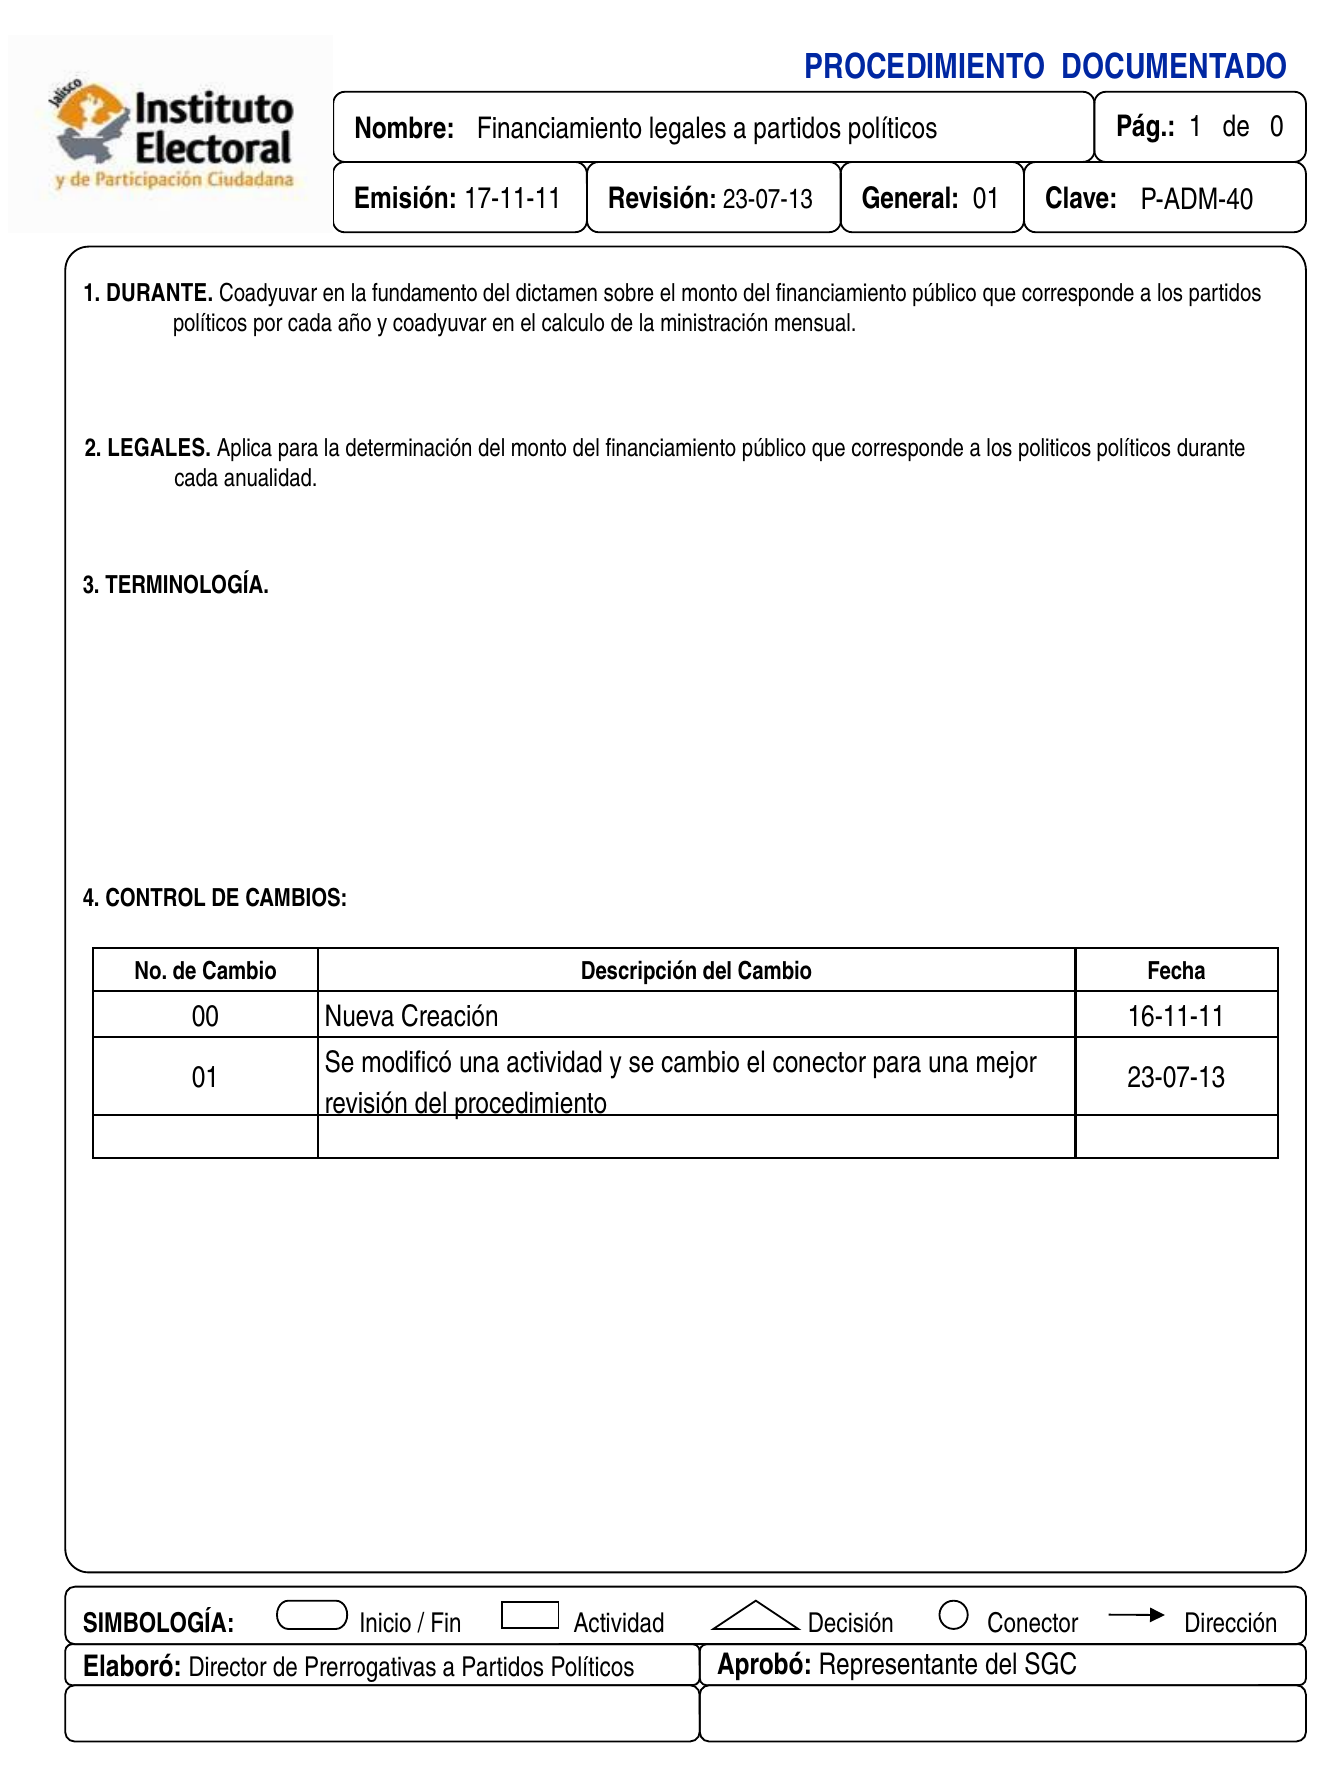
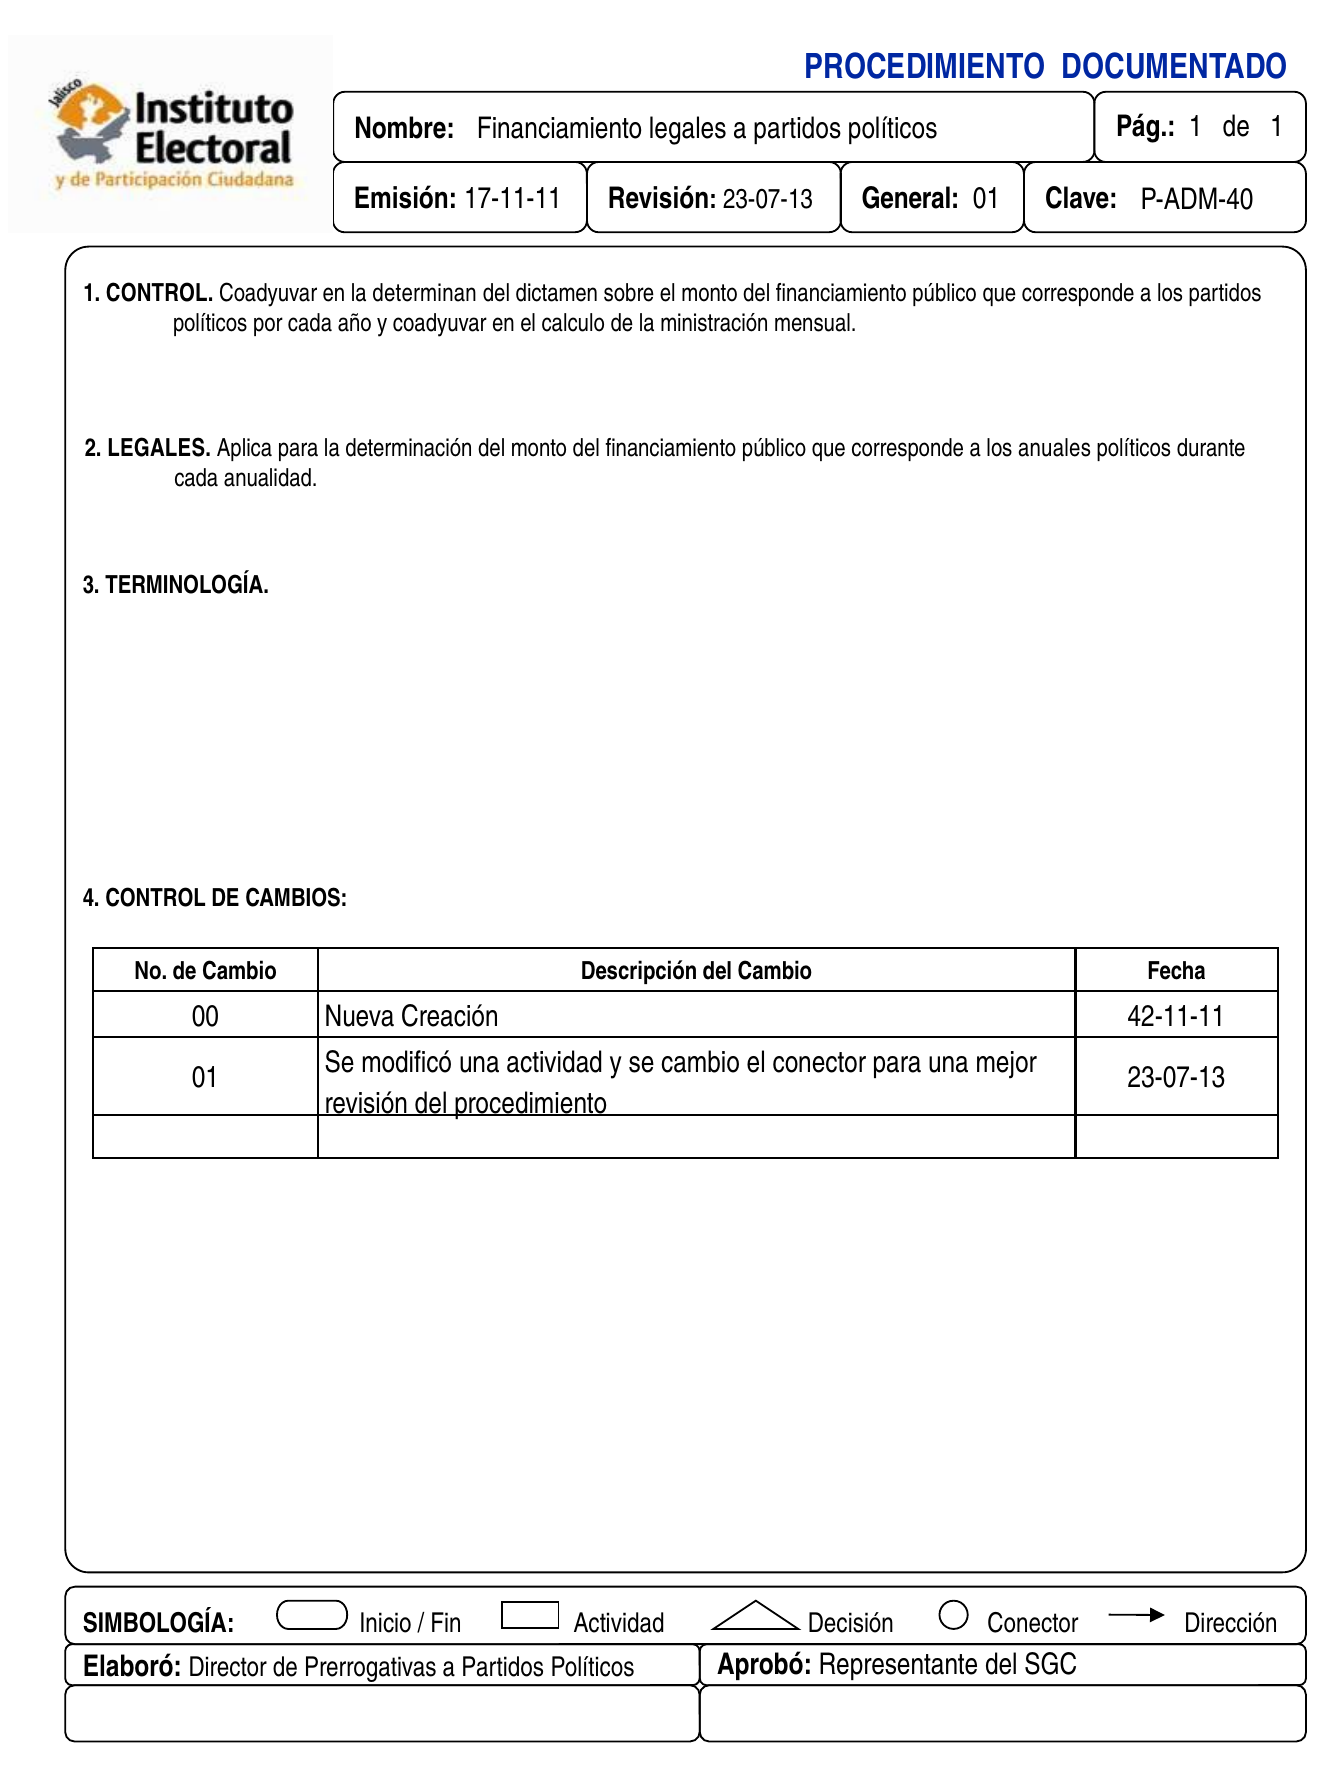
de 0: 0 -> 1 (1277, 126)
1 DURANTE: DURANTE -> CONTROL (160, 293)
fundamento: fundamento -> determinan (425, 293)
politicos: politicos -> anuales (1055, 448)
16-11-11: 16-11-11 -> 42-11-11 (1176, 1017)
